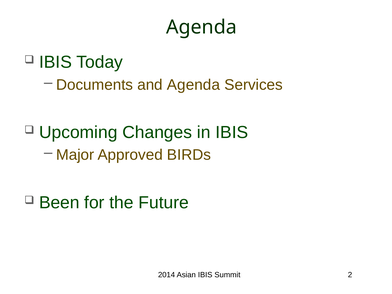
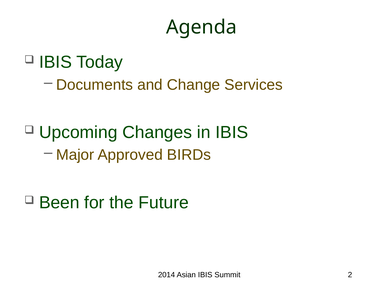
and Agenda: Agenda -> Change (194, 85)
